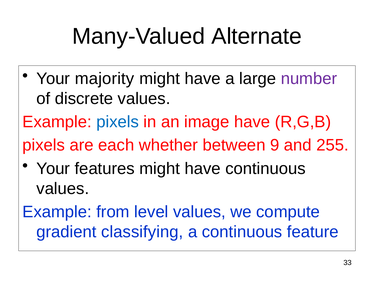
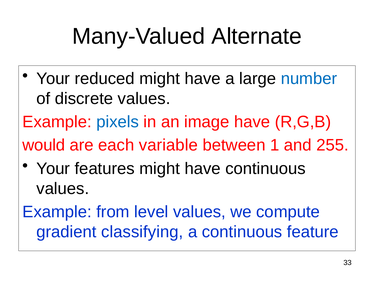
majority: majority -> reduced (105, 78)
number colour: purple -> blue (309, 78)
pixels: pixels -> would (44, 145)
whether: whether -> variable (168, 145)
9: 9 -> 1 (275, 145)
